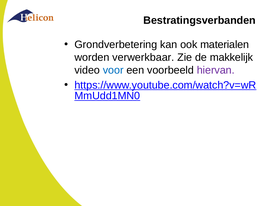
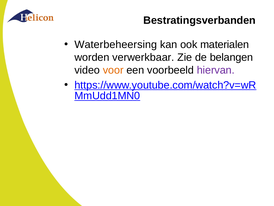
Grondverbetering: Grondverbetering -> Waterbeheersing (116, 44)
makkelijk: makkelijk -> belangen (231, 57)
voor colour: blue -> orange (113, 70)
